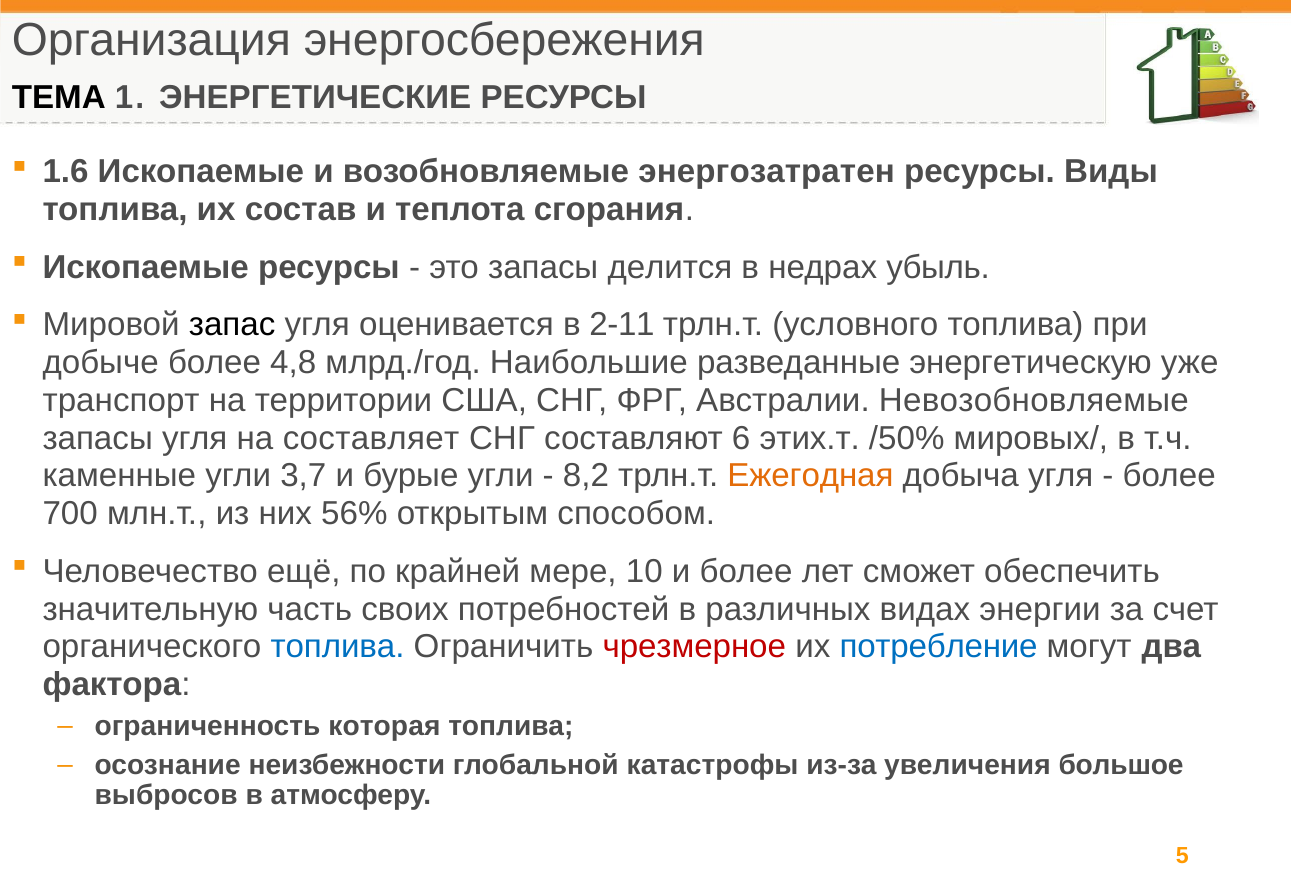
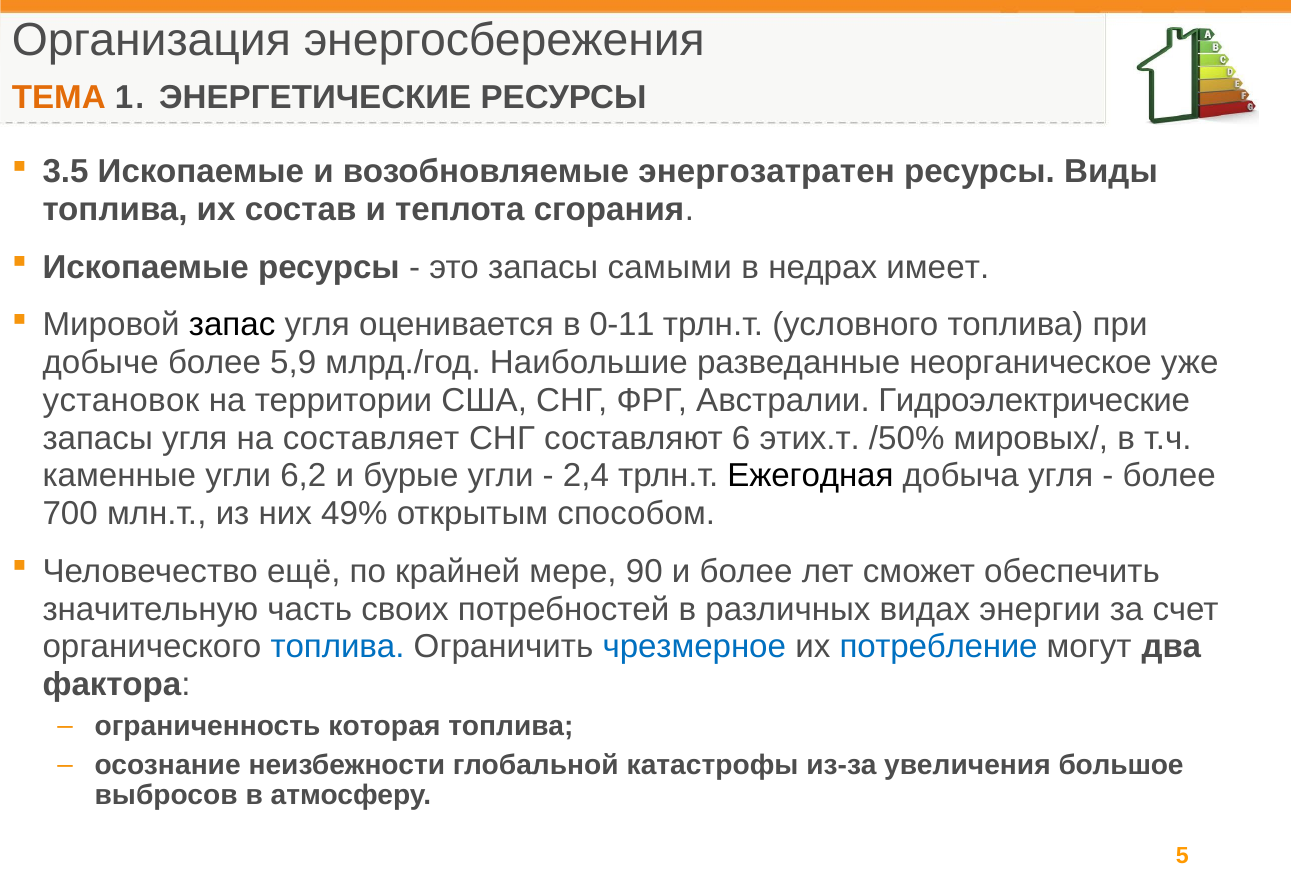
ТЕМА colour: black -> orange (59, 98)
1.6: 1.6 -> 3.5 (66, 172)
делится: делится -> самыми (670, 267)
убыль: убыль -> имеет (938, 267)
2-11: 2-11 -> 0-11 (622, 325)
4,8: 4,8 -> 5,9 (293, 363)
энергетическую: энергетическую -> неорганическое (1031, 363)
транспорт: транспорт -> установок (121, 400)
Невозобновляемые: Невозобновляемые -> Гидроэлектрические (1034, 400)
3,7: 3,7 -> 6,2 (303, 476)
8,2: 8,2 -> 2,4 (586, 476)
Ежегодная colour: orange -> black (810, 476)
56%: 56% -> 49% (354, 514)
10: 10 -> 90 (644, 571)
чрезмерное colour: red -> blue (694, 647)
